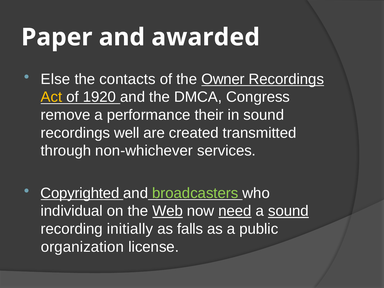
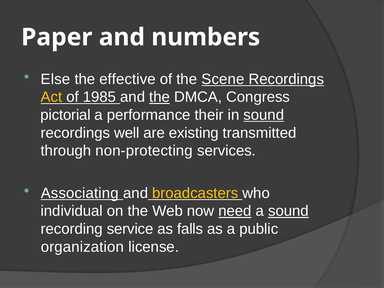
awarded: awarded -> numbers (206, 37)
contacts: contacts -> effective (127, 79)
Owner: Owner -> Scene (223, 79)
1920: 1920 -> 1985 (99, 97)
the underline: none -> present (160, 97)
remove: remove -> pictorial (66, 115)
sound underline: none -> present (264, 115)
created: created -> existing (194, 133)
non-whichever: non-whichever -> non-protecting (144, 151)
Copyrighted: Copyrighted -> Associating (80, 193)
broadcasters colour: light green -> yellow (195, 193)
Web underline: present -> none (168, 211)
initially: initially -> service (130, 229)
